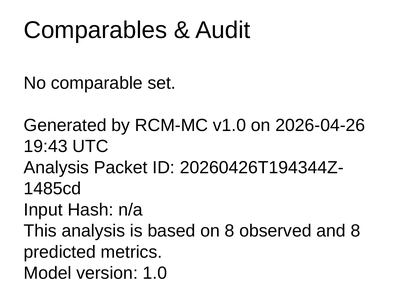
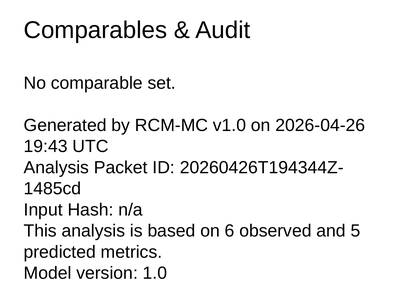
on 8: 8 -> 6 (230, 230)
and 8: 8 -> 5 (356, 230)
